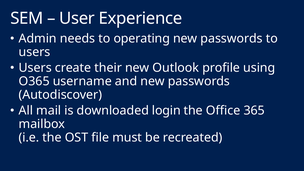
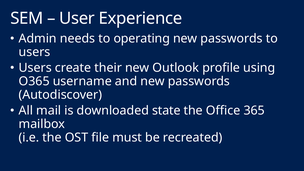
login: login -> state (166, 111)
